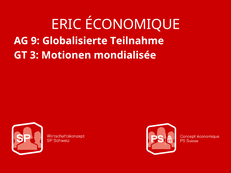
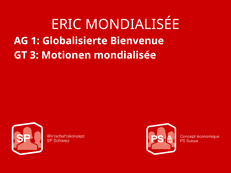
ERIC ÉCONOMIQUE: ÉCONOMIQUE -> MONDIALISÉE (132, 24)
9: 9 -> 1 (35, 41)
Teilnahme: Teilnahme -> Bienvenue (137, 41)
